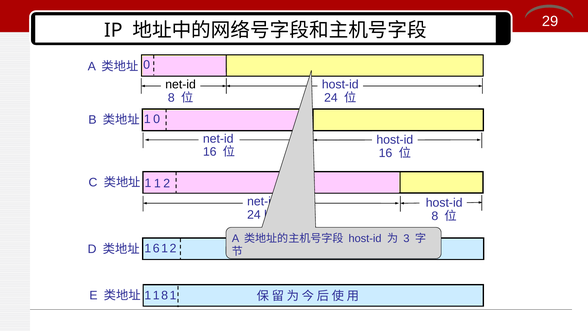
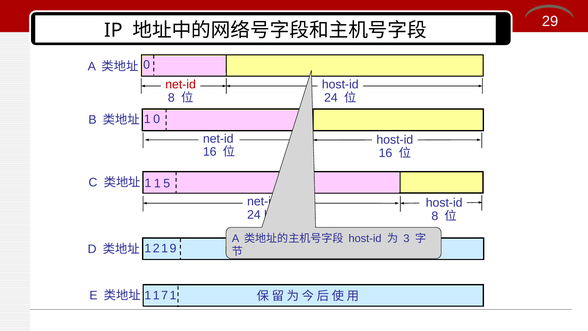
net-id colour: black -> red (181, 85)
2: 2 -> 5 (167, 183)
6: 6 -> 2 (156, 248)
1 2: 2 -> 9 (173, 248)
1 8: 8 -> 7 (165, 295)
